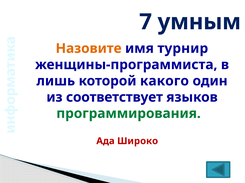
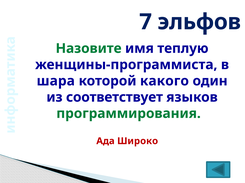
умным: умным -> эльфов (199, 22)
Назовите colour: orange -> green (89, 49)
турнир: турнир -> теплую (183, 49)
лишь: лишь -> шара (56, 81)
